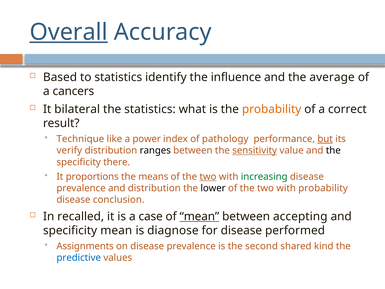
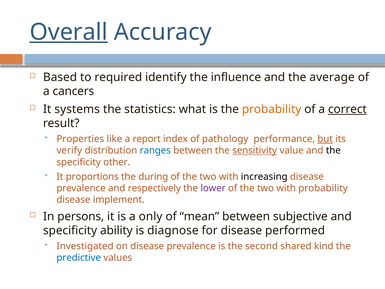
to statistics: statistics -> required (118, 77)
bilateral: bilateral -> systems (77, 109)
correct underline: none -> present (347, 109)
Technique: Technique -> Properties (80, 139)
power: power -> report (147, 139)
ranges colour: black -> blue (155, 150)
there: there -> other (117, 162)
means: means -> during (153, 176)
two underline: present -> none (208, 176)
increasing colour: green -> black (264, 176)
and distribution: distribution -> respectively (154, 188)
lower colour: black -> purple (213, 188)
conclusion: conclusion -> implement (119, 200)
recalled: recalled -> persons (81, 216)
case: case -> only (151, 216)
mean underline: present -> none (199, 216)
accepting: accepting -> subjective (300, 216)
specificity mean: mean -> ability (116, 230)
Assignments: Assignments -> Investigated (85, 246)
